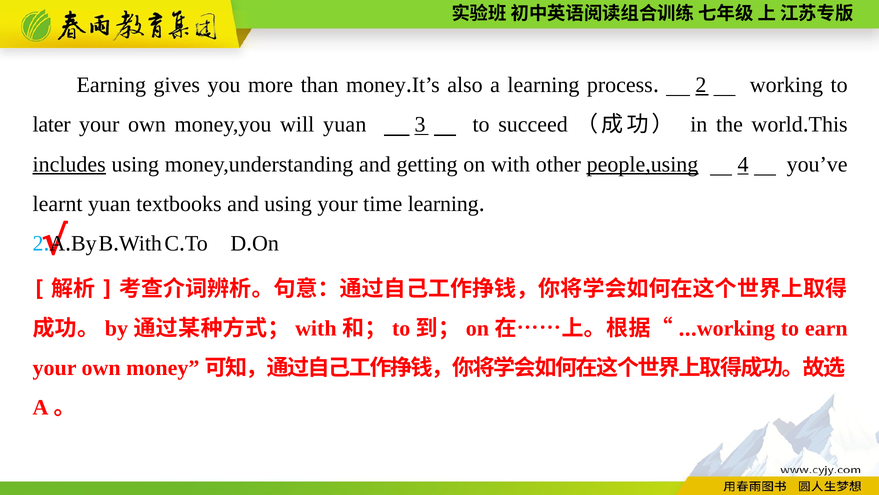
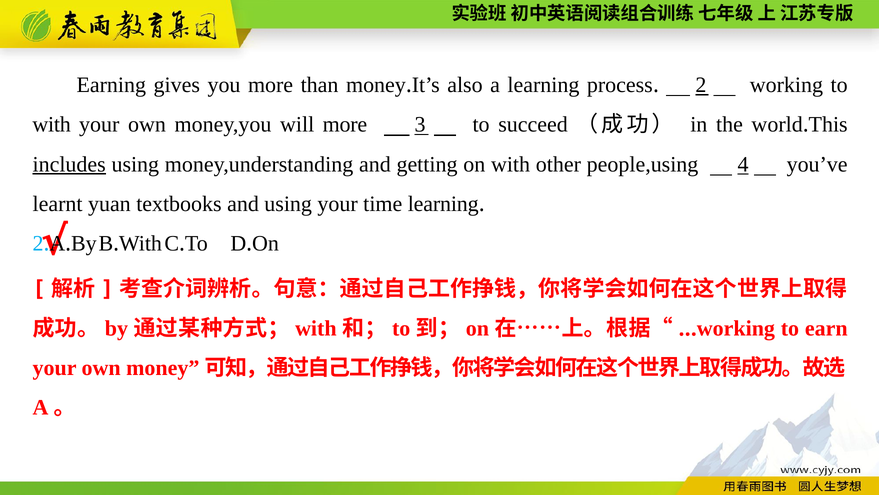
later: later -> with (52, 125)
will yuan: yuan -> more (345, 125)
people,using underline: present -> none (643, 164)
